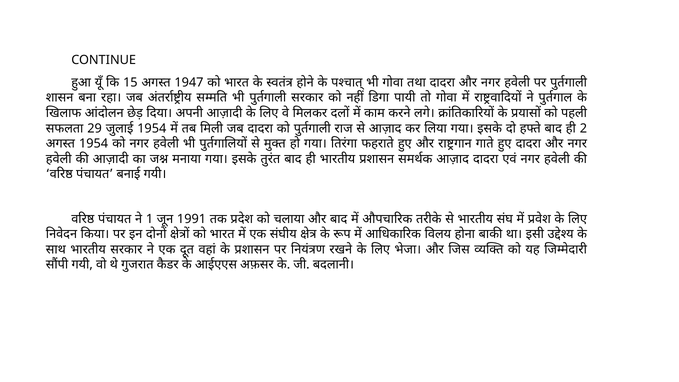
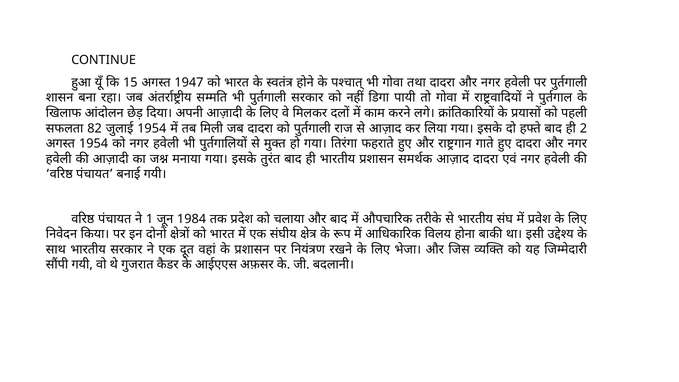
29: 29 -> 82 (95, 128)
1991: 1991 -> 1984 (192, 219)
